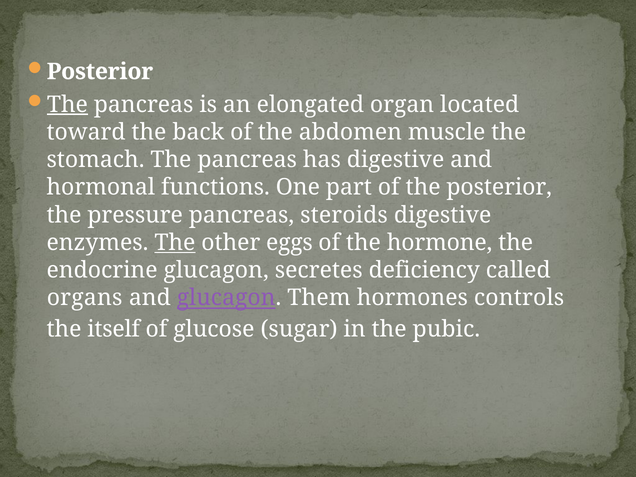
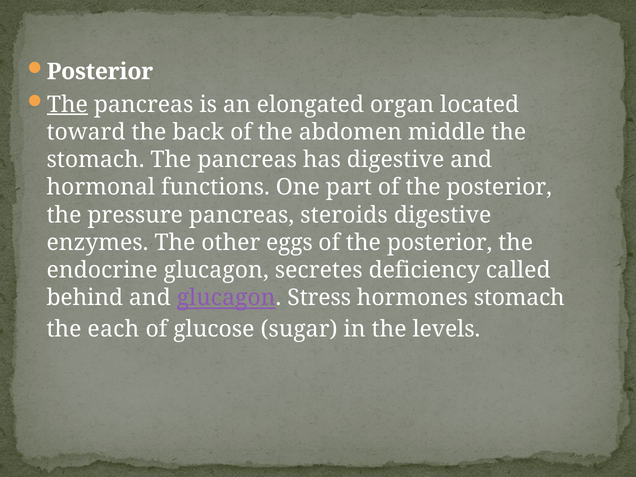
muscle: muscle -> middle (447, 132)
The underline: present -> none (175, 243)
hormone: hormone -> posterior (440, 243)
organs: organs -> behind (85, 298)
Them: Them -> Stress (319, 298)
hormones controls: controls -> stomach (519, 298)
itself: itself -> each (113, 329)
pubic: pubic -> levels (446, 329)
